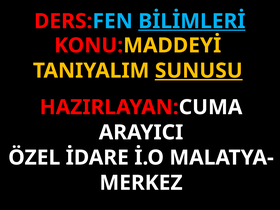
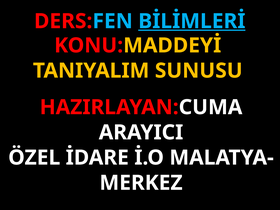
SUNUSU underline: present -> none (199, 71)
